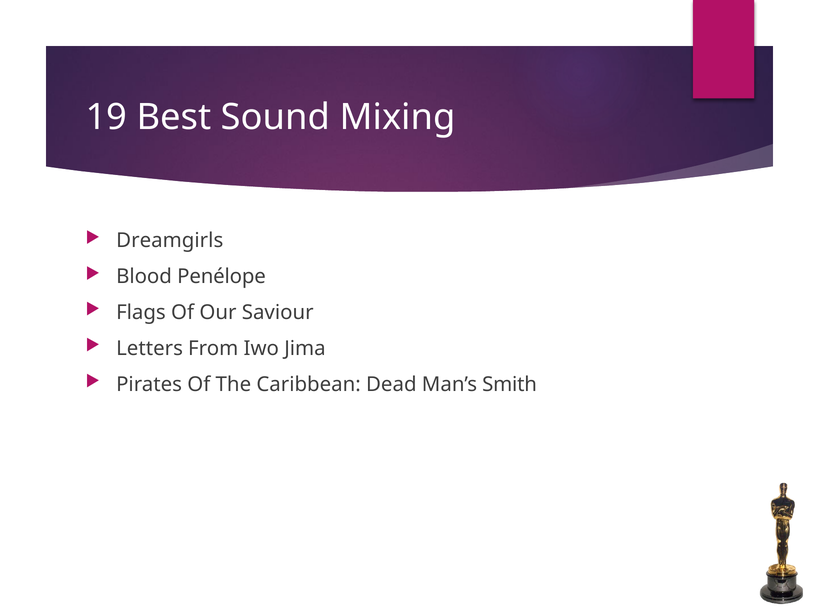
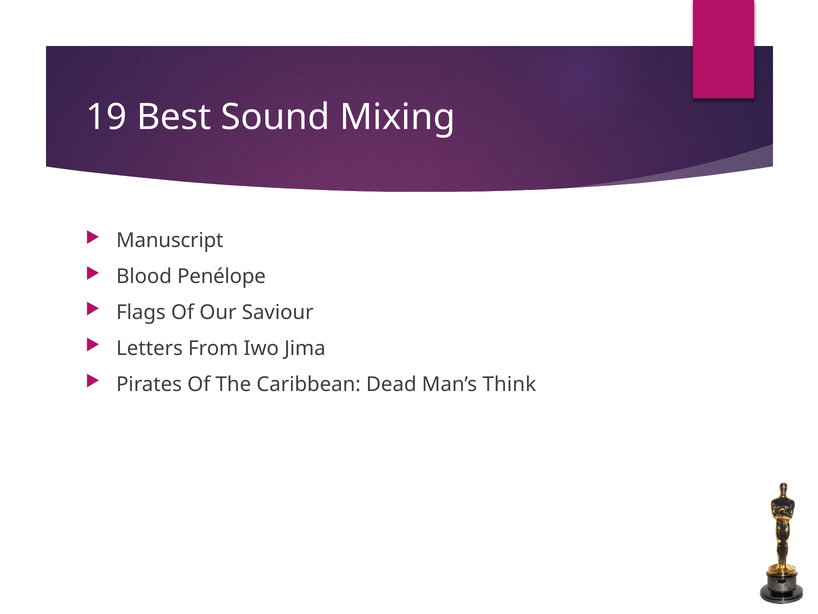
Dreamgirls: Dreamgirls -> Manuscript (170, 240)
Smith: Smith -> Think (509, 384)
